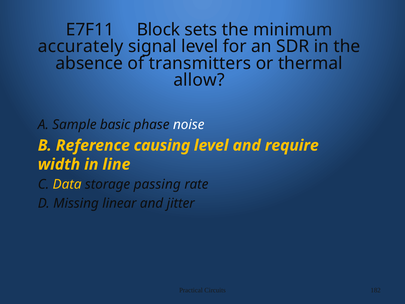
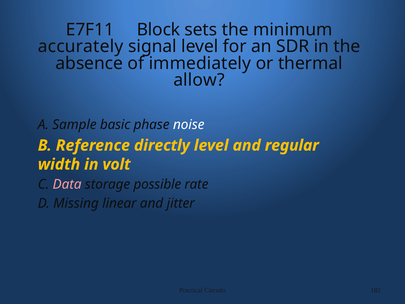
transmitters: transmitters -> immediately (200, 63)
causing: causing -> directly (162, 145)
require: require -> regular (292, 145)
line: line -> volt (117, 164)
Data colour: yellow -> pink (67, 184)
passing: passing -> possible (157, 184)
